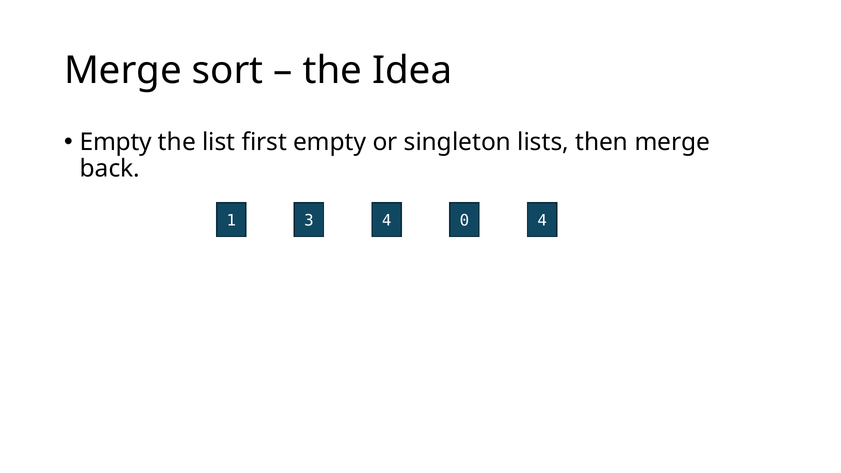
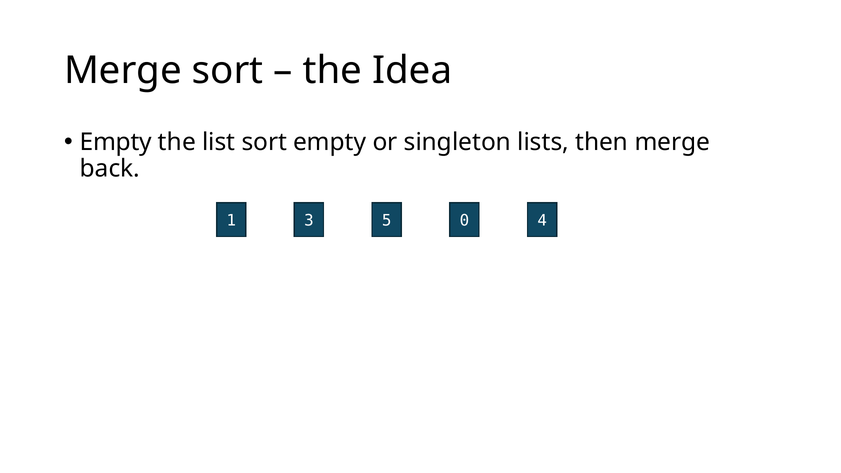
list first: first -> sort (264, 142)
1 4: 4 -> 5 (387, 221)
